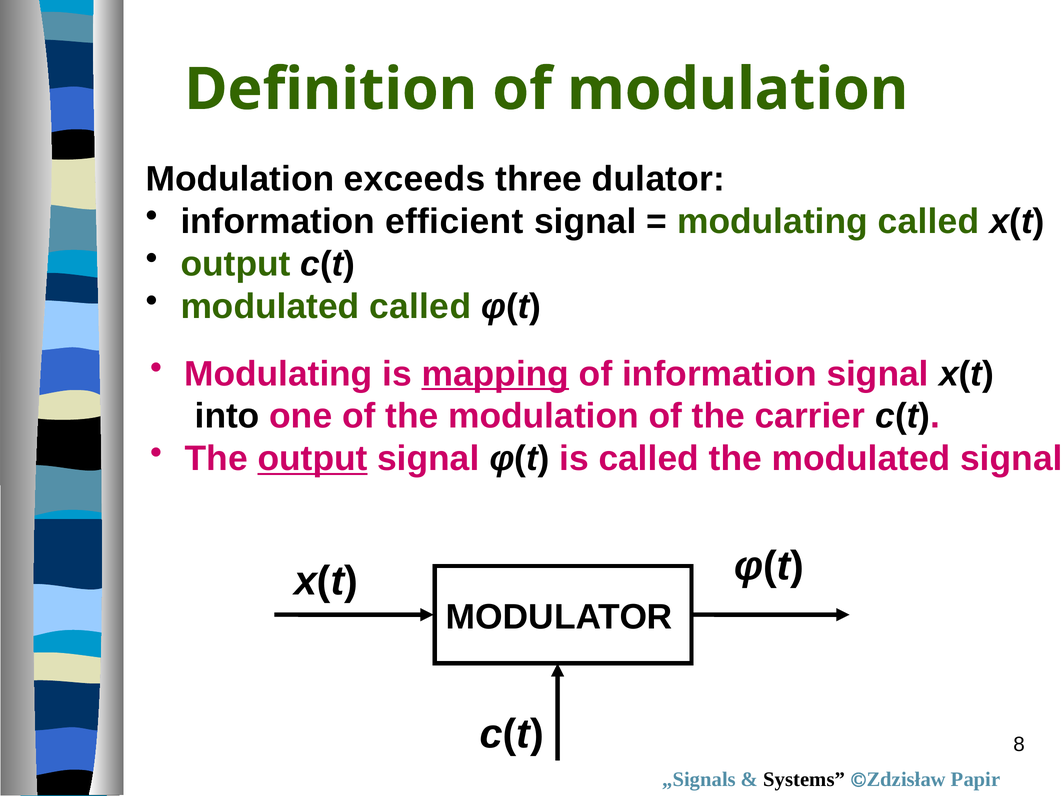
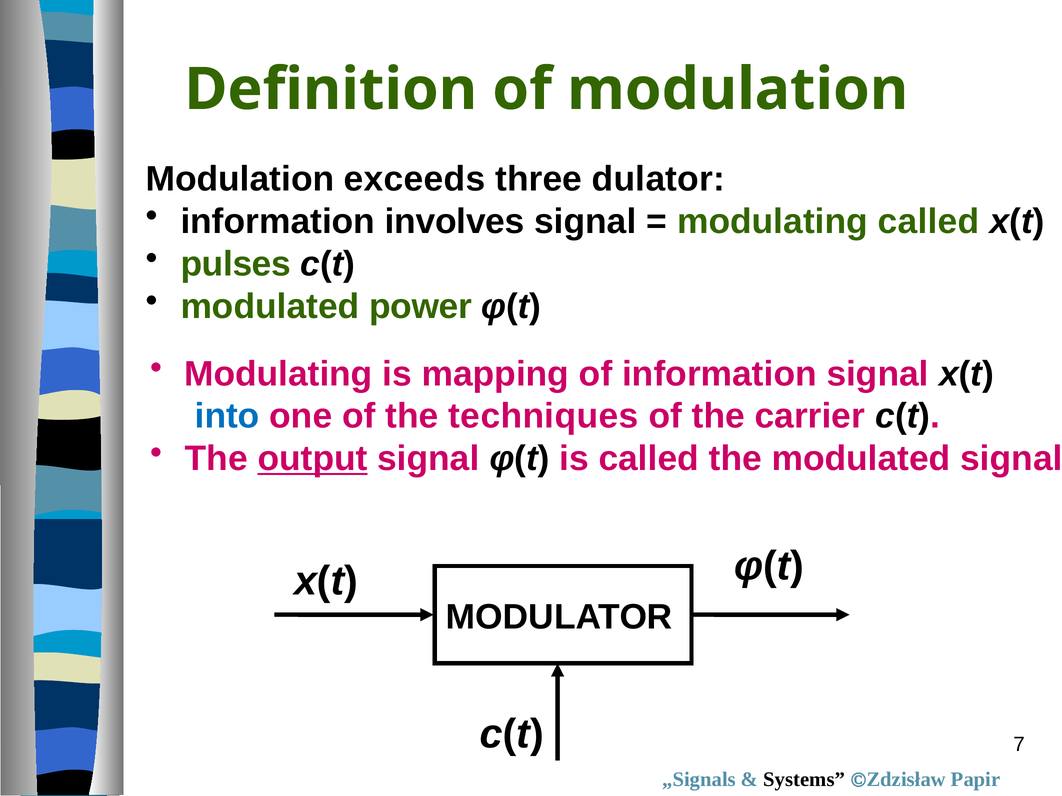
efficient: efficient -> involves (455, 222)
output: output -> pulses (236, 264)
modulated called: called -> power (420, 307)
mapping underline: present -> none (495, 374)
into colour: black -> blue (227, 417)
the modulation: modulation -> techniques (543, 417)
8: 8 -> 7 (1019, 745)
